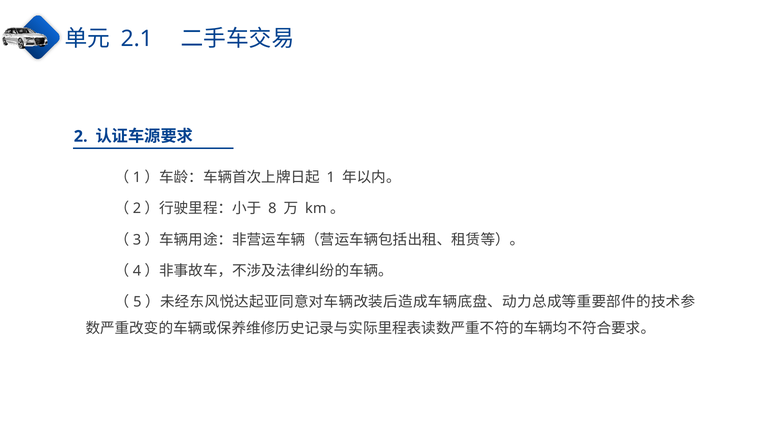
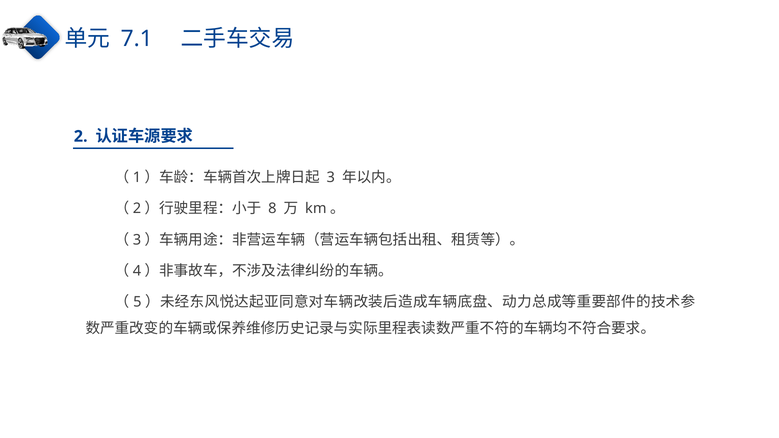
2.1: 2.1 -> 7.1 (137, 39)
1: 1 -> 3 (331, 178)
